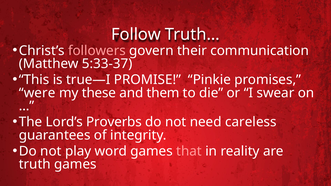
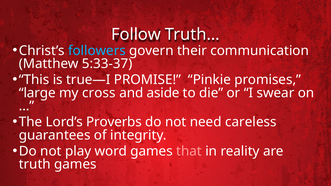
followers colour: pink -> light blue (97, 51)
were: were -> large (37, 93)
these: these -> cross (99, 93)
them: them -> aside (163, 93)
